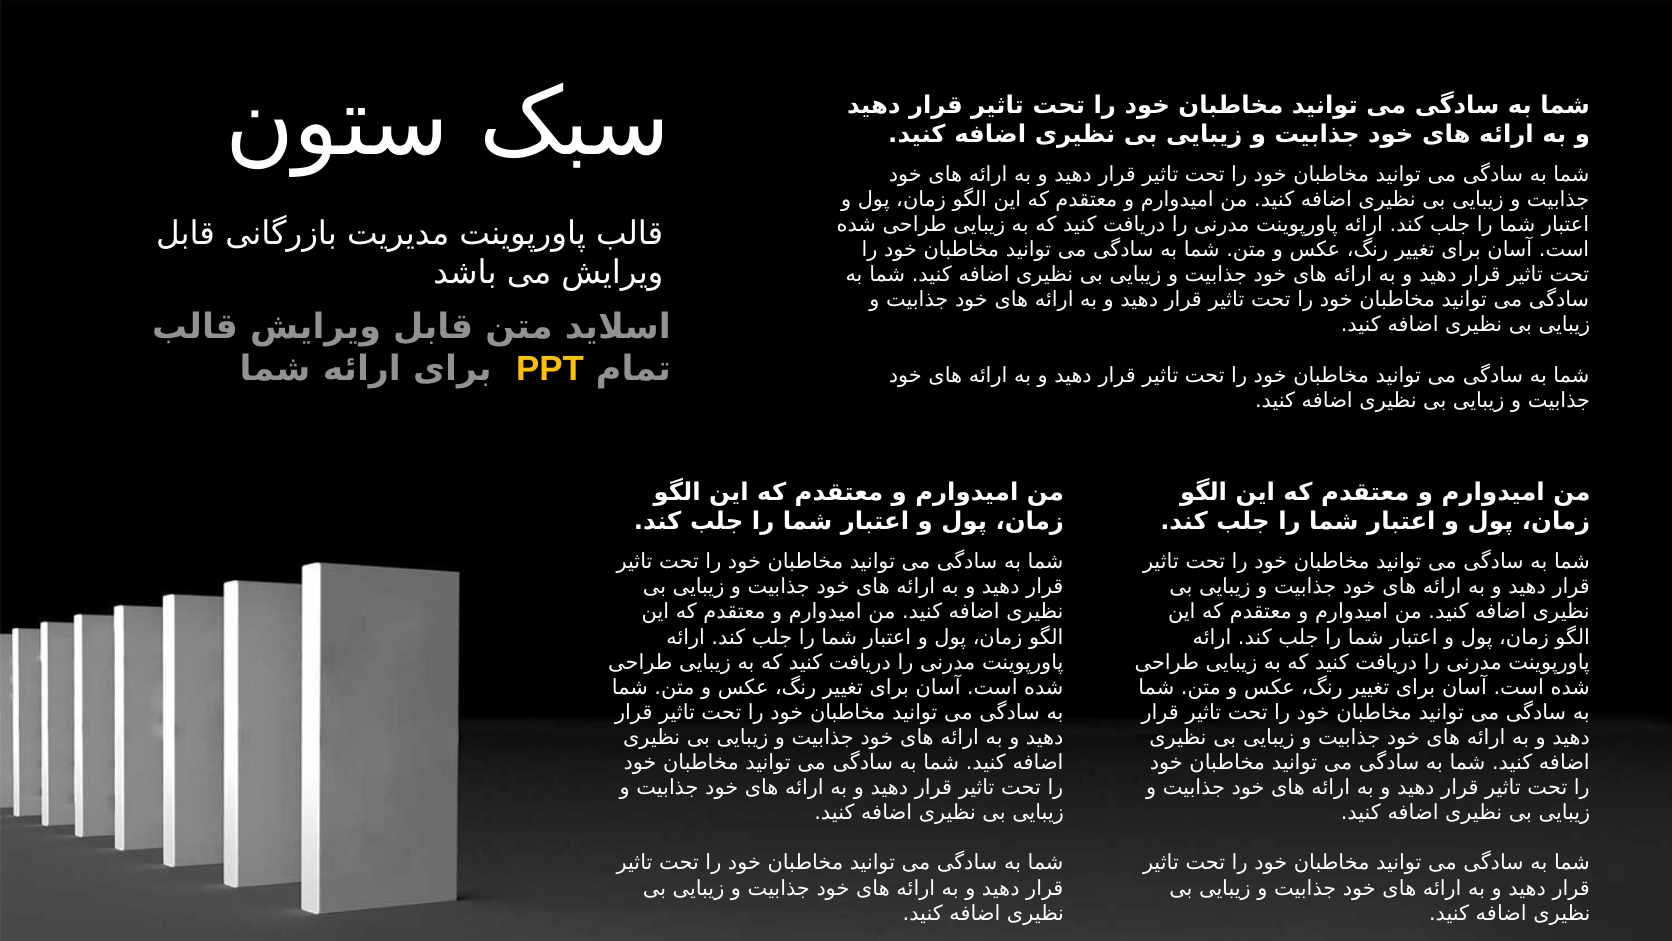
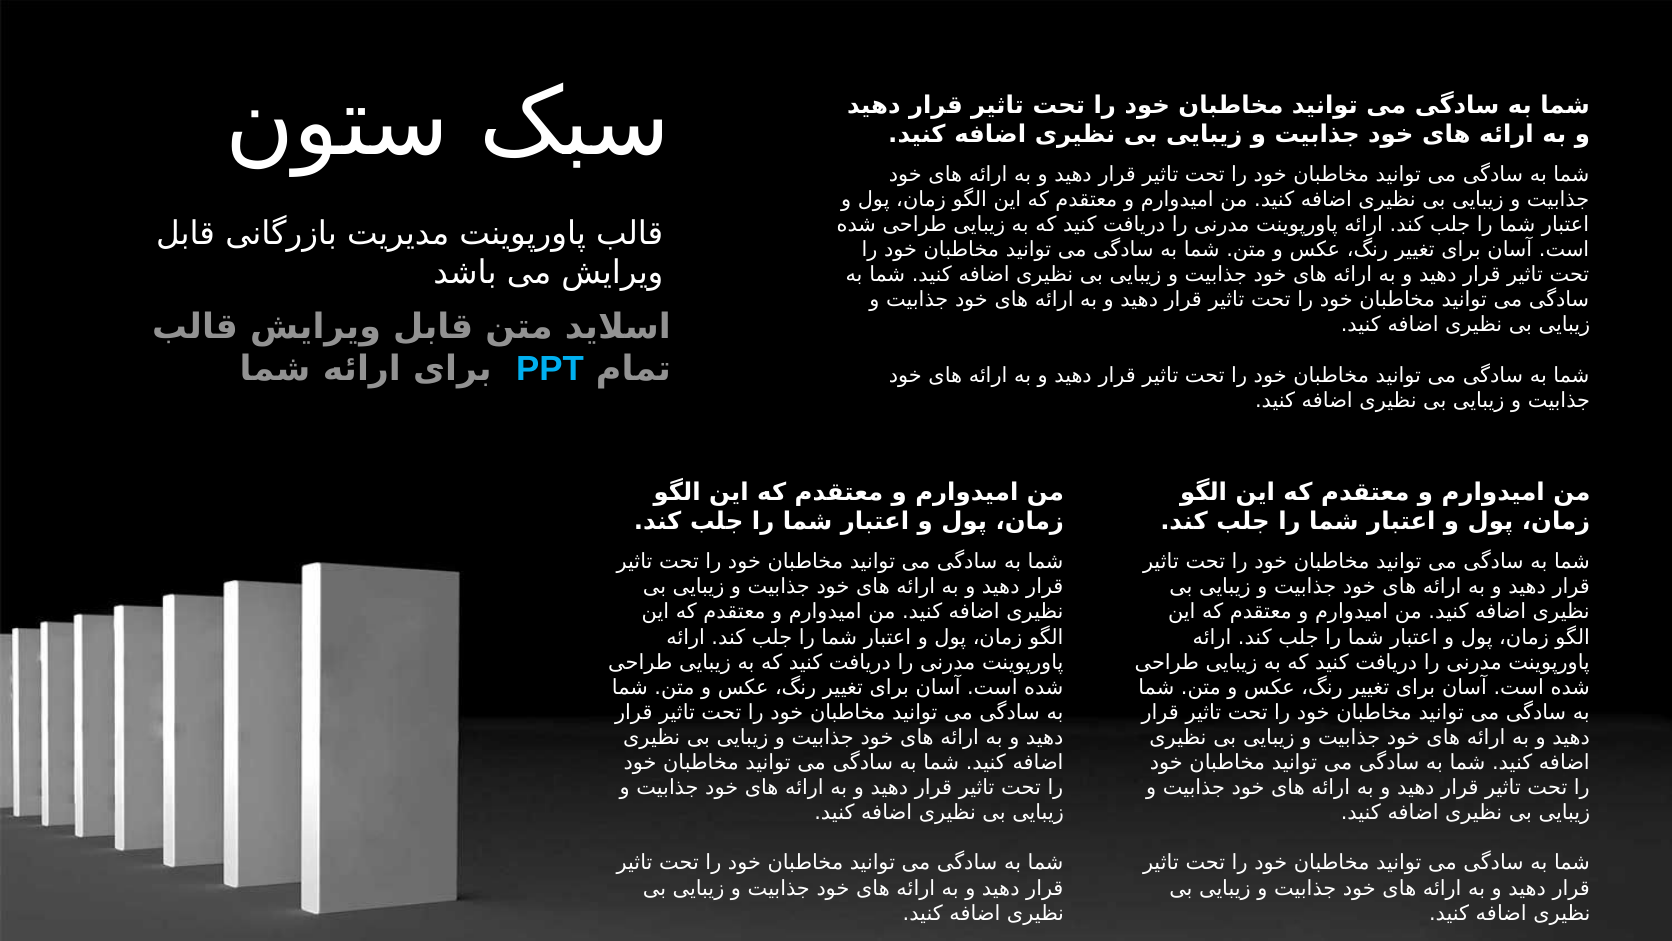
PPT colour: yellow -> light blue (550, 369)
